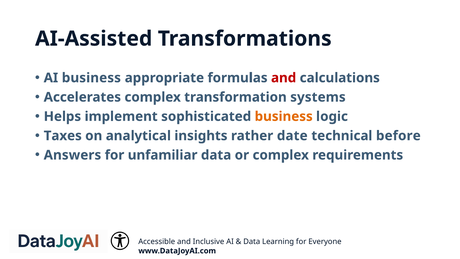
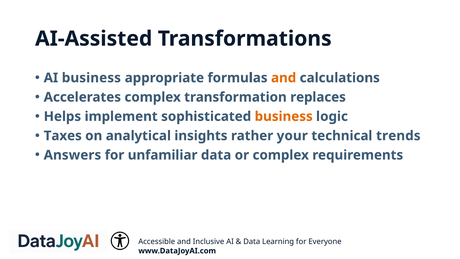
and colour: red -> orange (284, 78)
systems: systems -> replaces (318, 97)
date: date -> your (292, 136)
before: before -> trends (398, 136)
